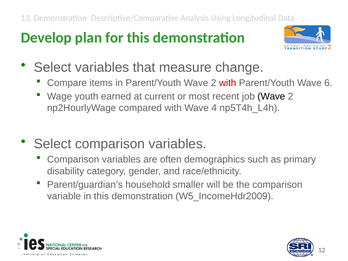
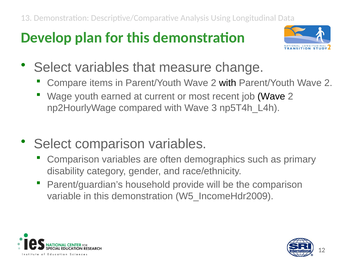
with colour: red -> black (228, 83)
6: 6 -> 2 (328, 83)
4: 4 -> 3 (214, 108)
smaller: smaller -> provide (188, 185)
